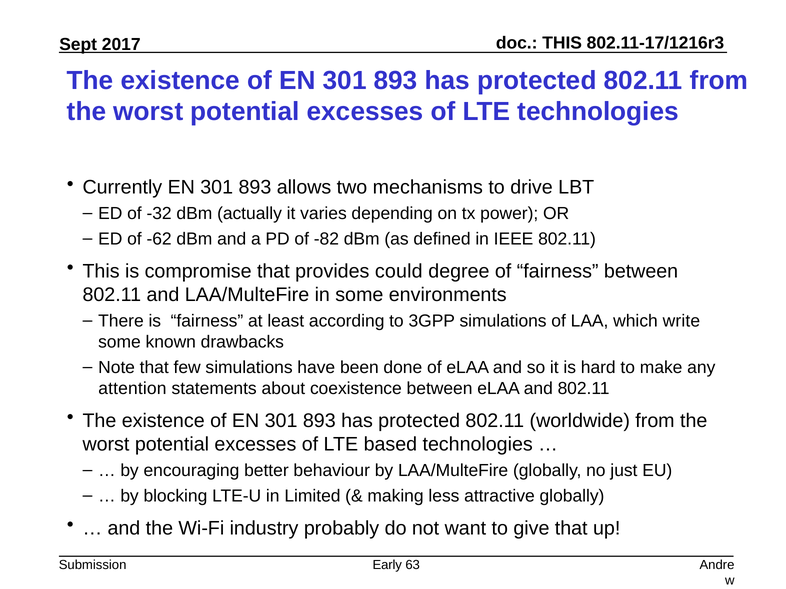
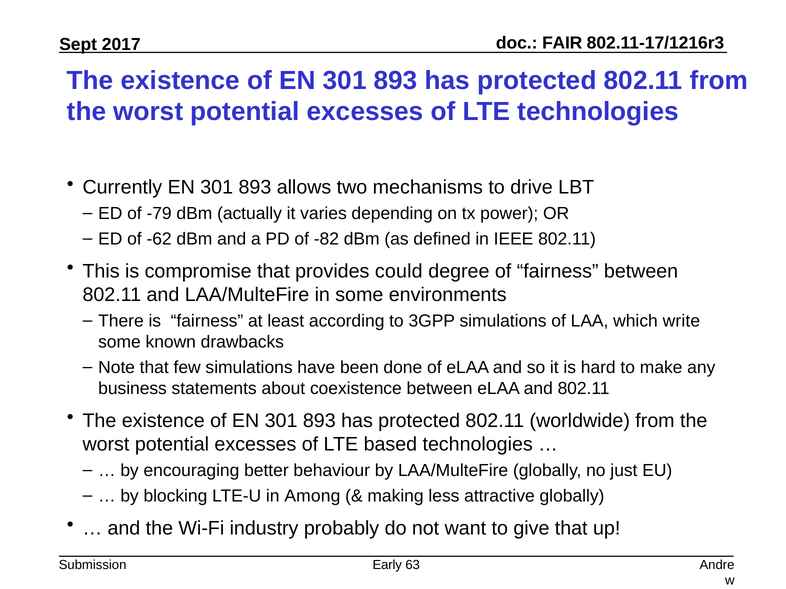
THIS: THIS -> FAIR (562, 43)
-32: -32 -> -79 (159, 214)
attention: attention -> business (133, 389)
Limited: Limited -> Among (312, 496)
